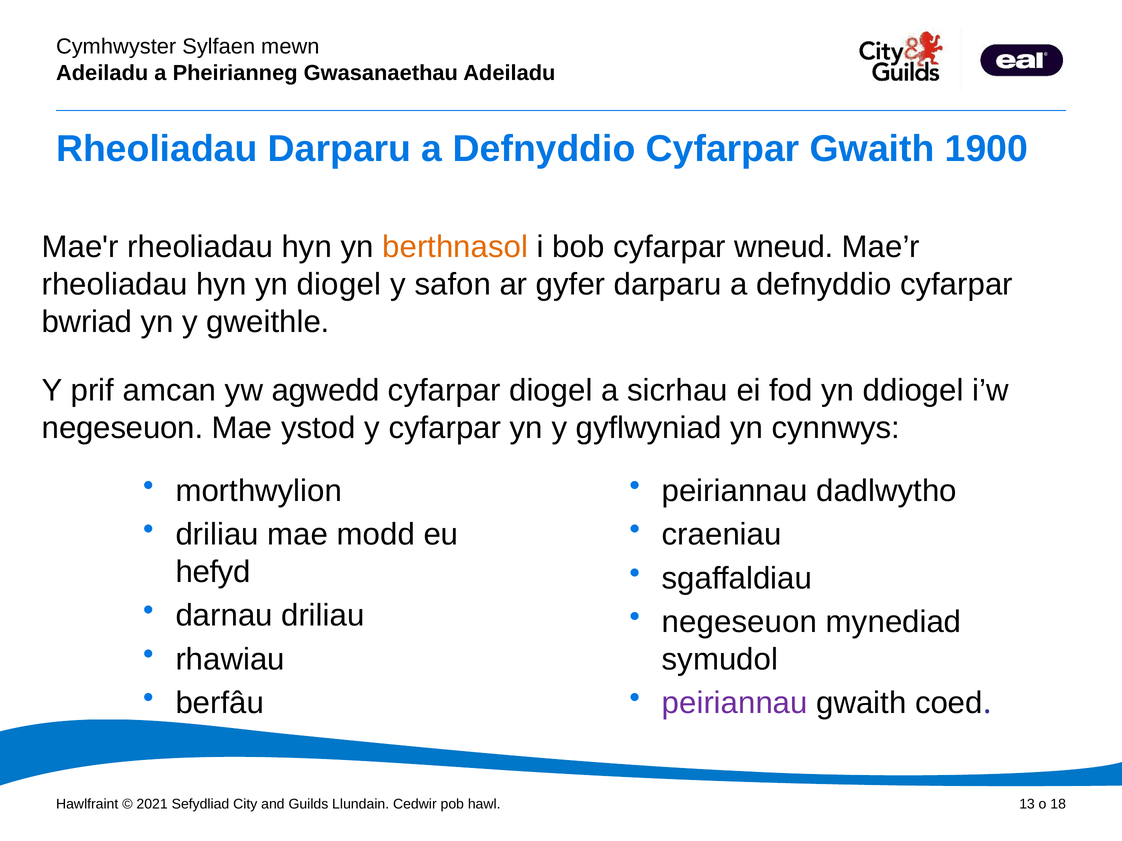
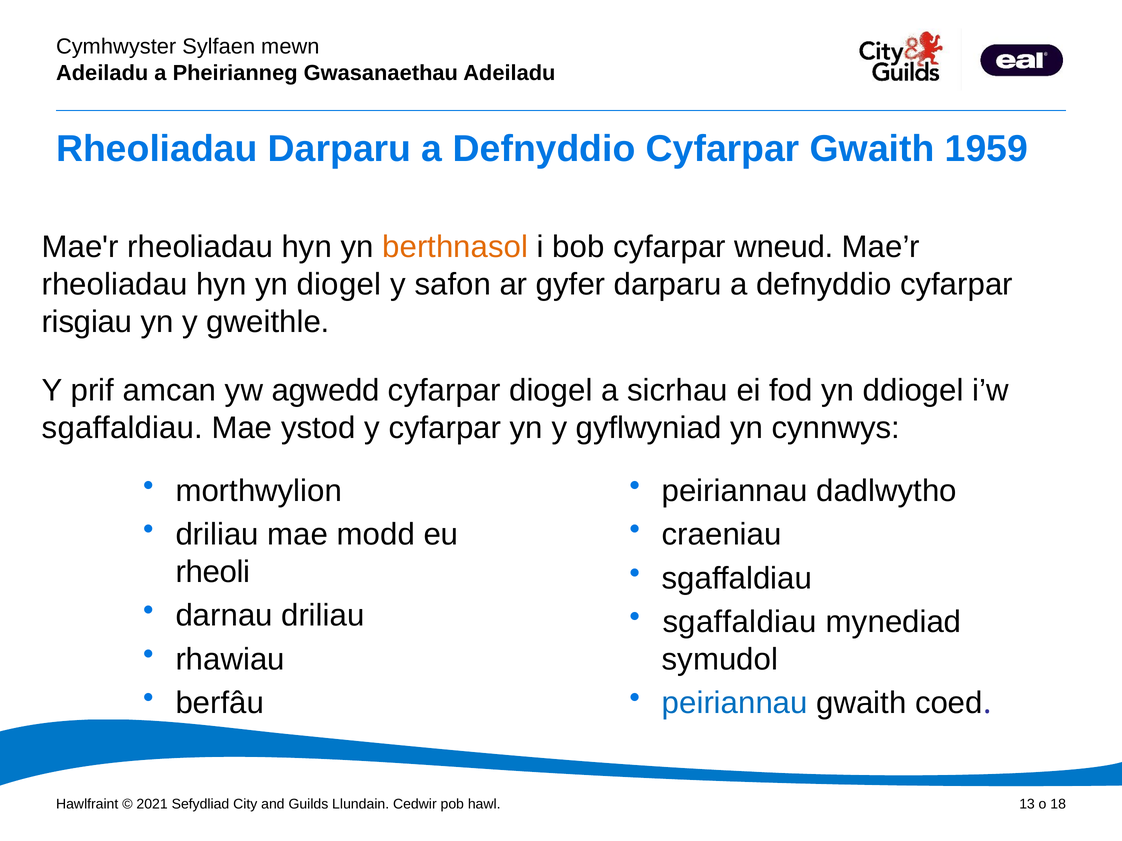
1900: 1900 -> 1959 (986, 149)
bwriad: bwriad -> risgiau (87, 322)
negeseuon: negeseuon -> sgaffaldiau (122, 428)
hefyd: hefyd -> rheoli (213, 572)
negeseuon: negeseuon -> sgaffaldiau (739, 622)
peiriannau colour: purple -> blue (735, 703)
